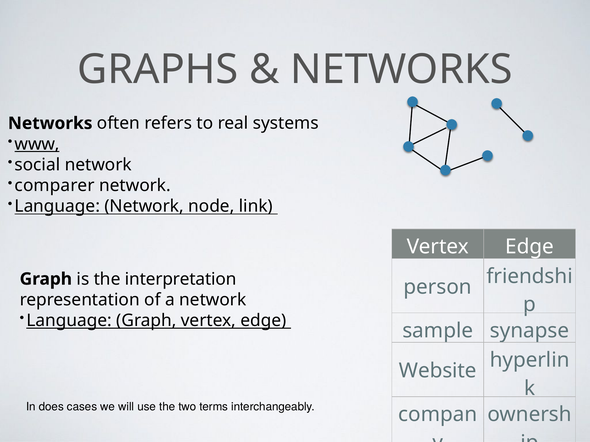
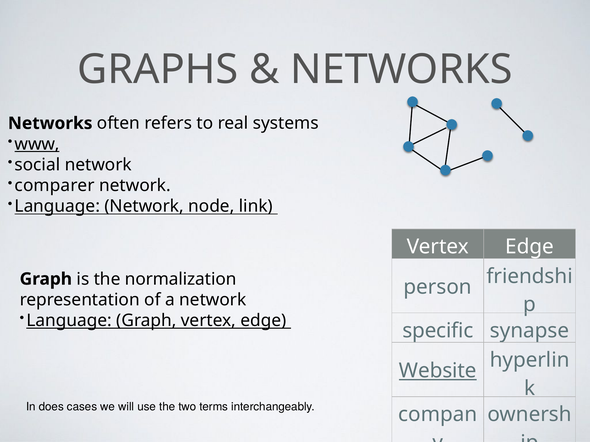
interpretation: interpretation -> normalization (181, 279)
sample: sample -> specific (438, 331)
Website underline: none -> present (438, 371)
